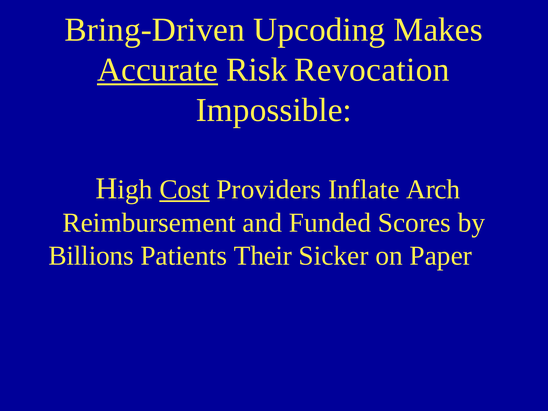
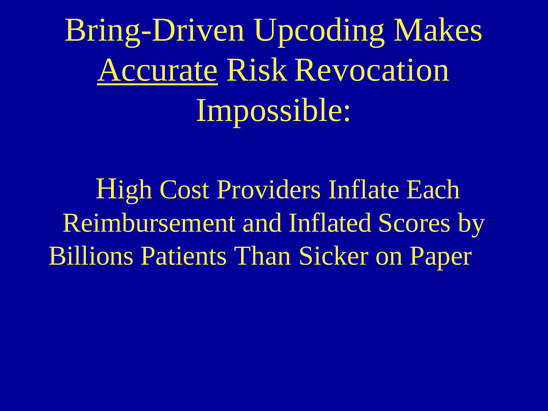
Cost underline: present -> none (184, 189)
Arch: Arch -> Each (433, 189)
Funded: Funded -> Inflated (330, 223)
Their: Their -> Than (263, 256)
